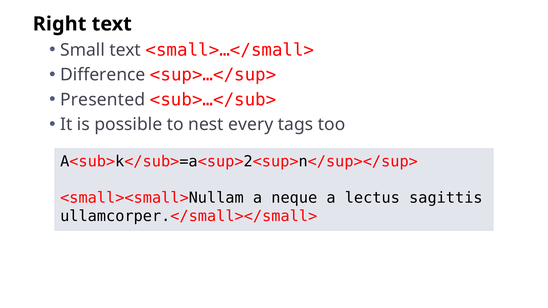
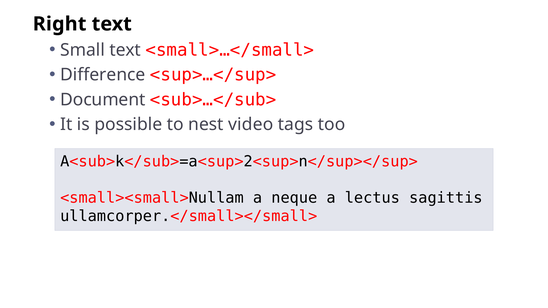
Presented: Presented -> Document (103, 100)
every: every -> video (251, 125)
